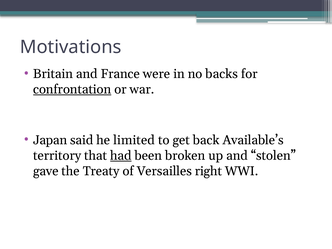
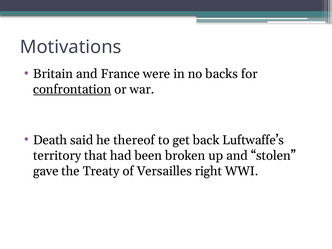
Japan: Japan -> Death (50, 140)
limited: limited -> thereof (134, 140)
Available’s: Available’s -> Luftwaffe’s (253, 140)
had underline: present -> none (121, 156)
